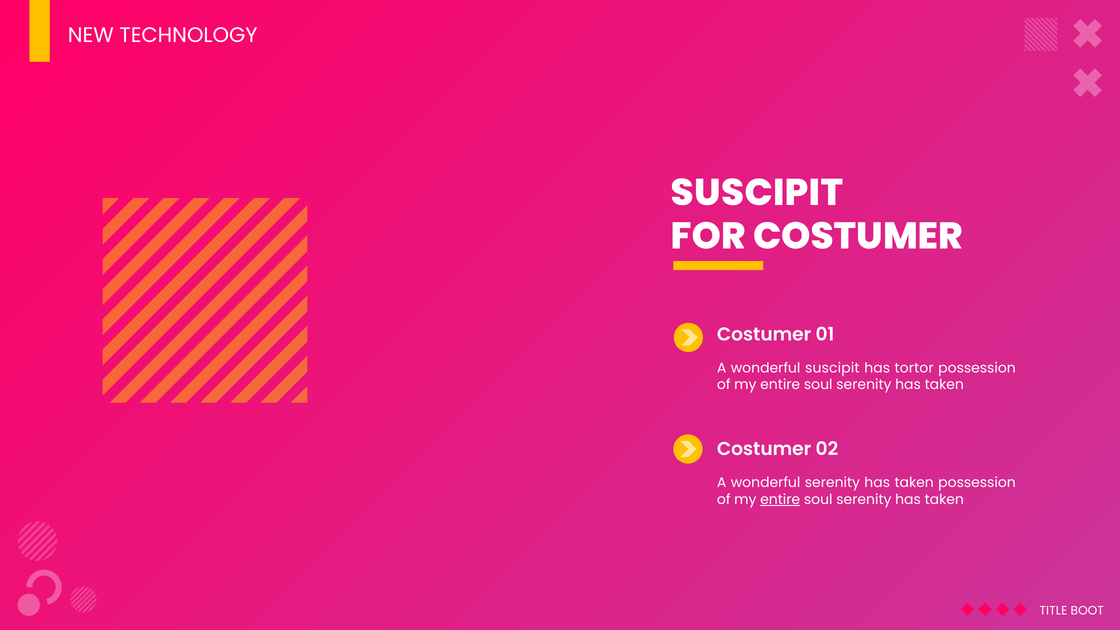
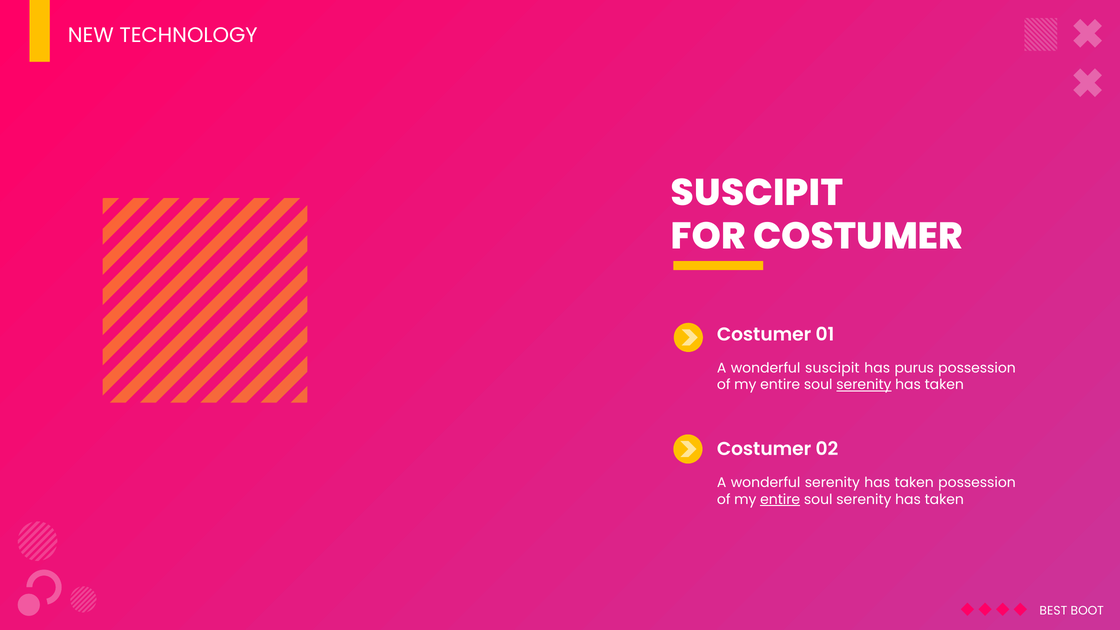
tortor: tortor -> purus (914, 368)
serenity underline: none -> present (864, 385)
TITLE: TITLE -> BEST (1053, 611)
